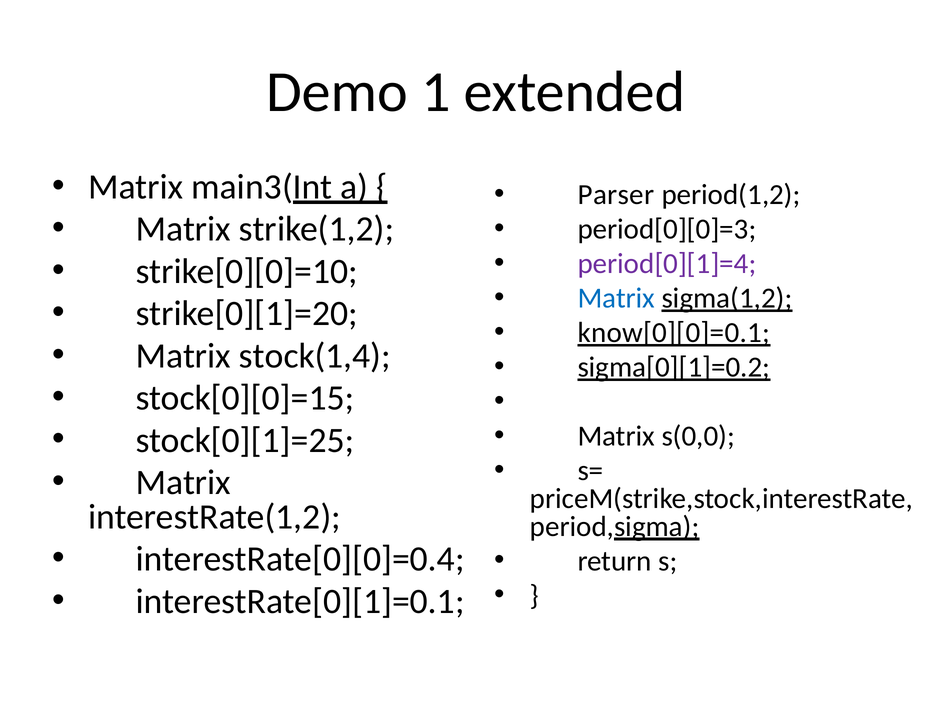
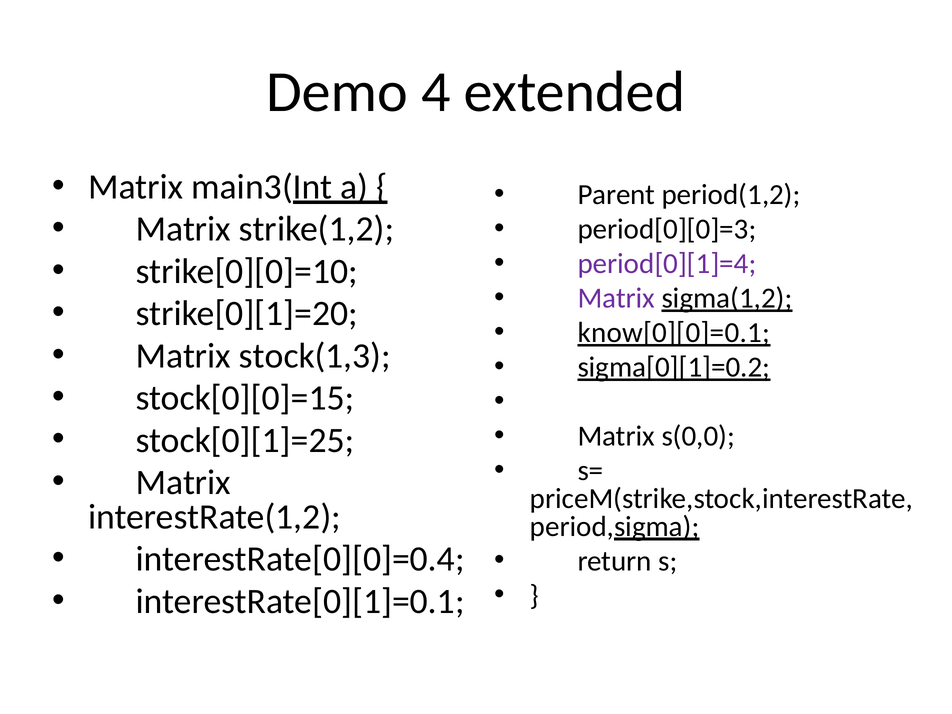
1: 1 -> 4 (436, 92)
Parser: Parser -> Parent (616, 195)
Matrix colour: blue -> purple (616, 298)
stock(1,4: stock(1,4 -> stock(1,3 (315, 356)
